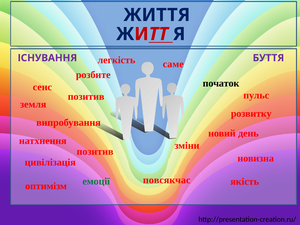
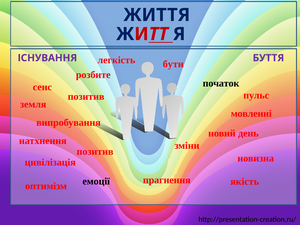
саме: саме -> бути (173, 64)
розвитку: розвитку -> мовленні (251, 113)
повсякчас: повсякчас -> прагнення (167, 180)
емоції colour: green -> black (96, 181)
